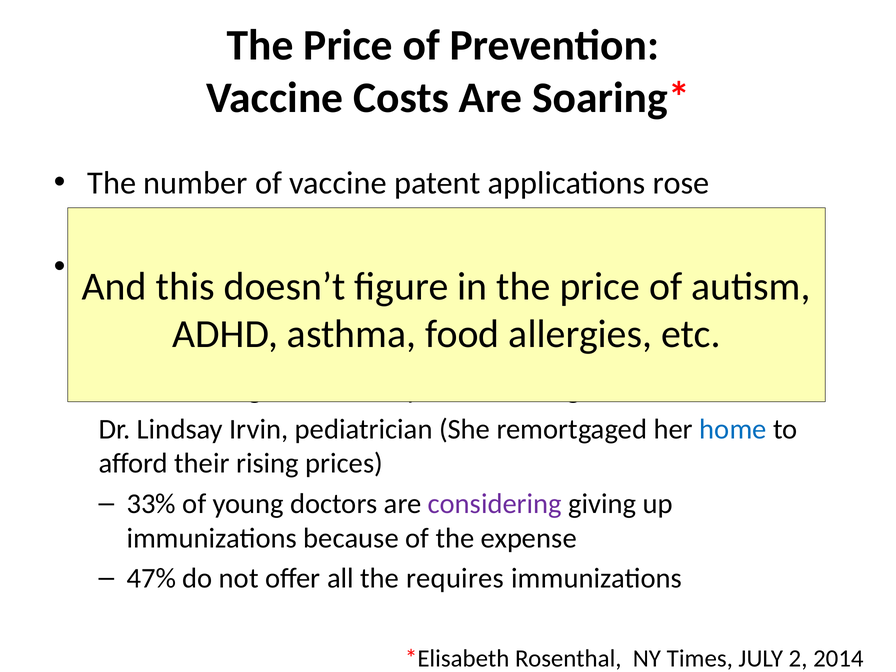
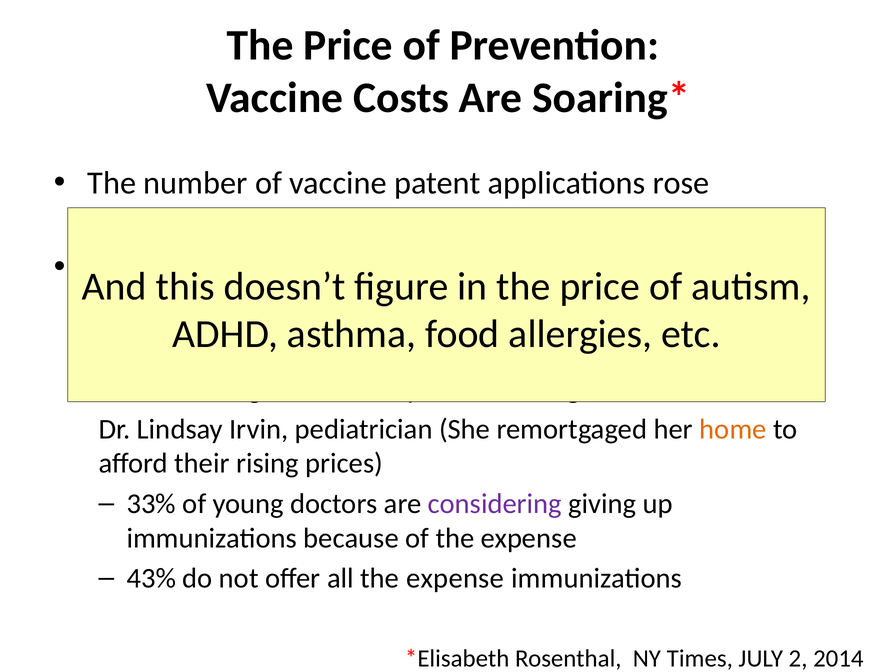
home colour: blue -> orange (733, 429)
47%: 47% -> 43% (151, 578)
all the requires: requires -> expense (455, 578)
